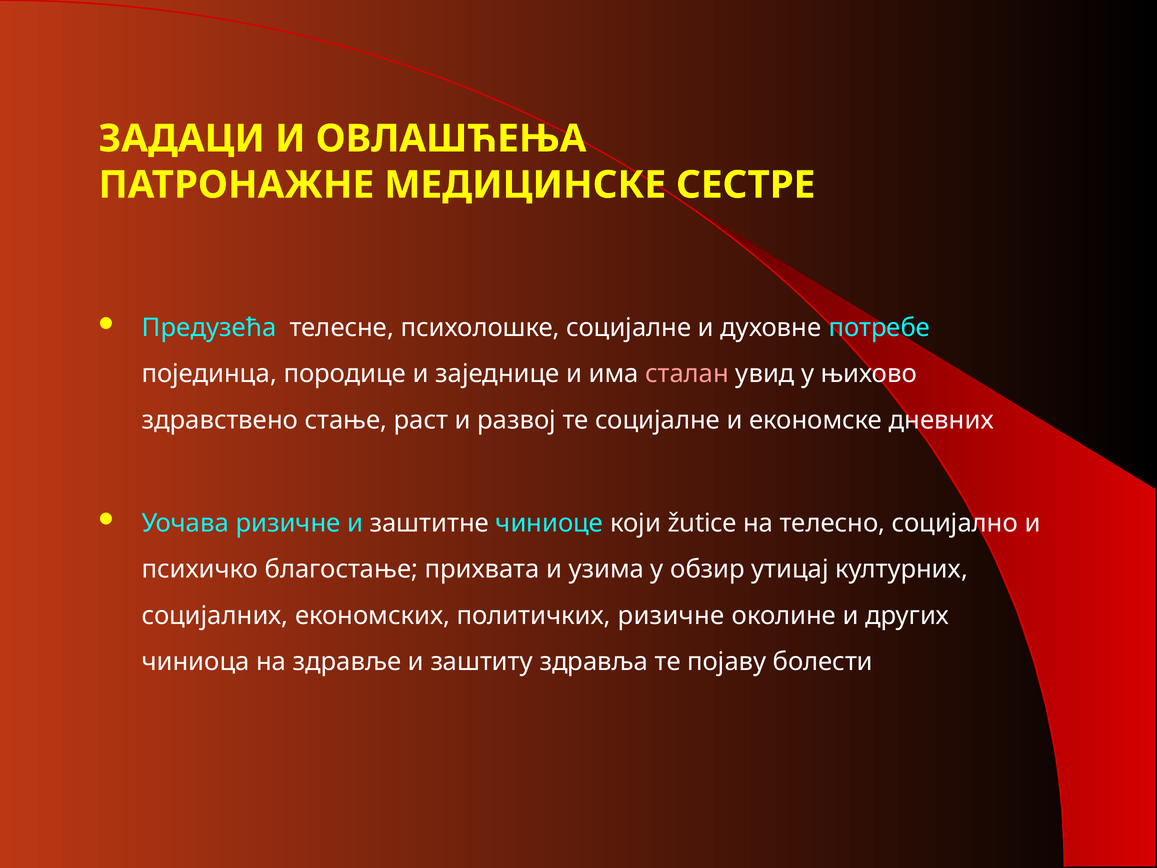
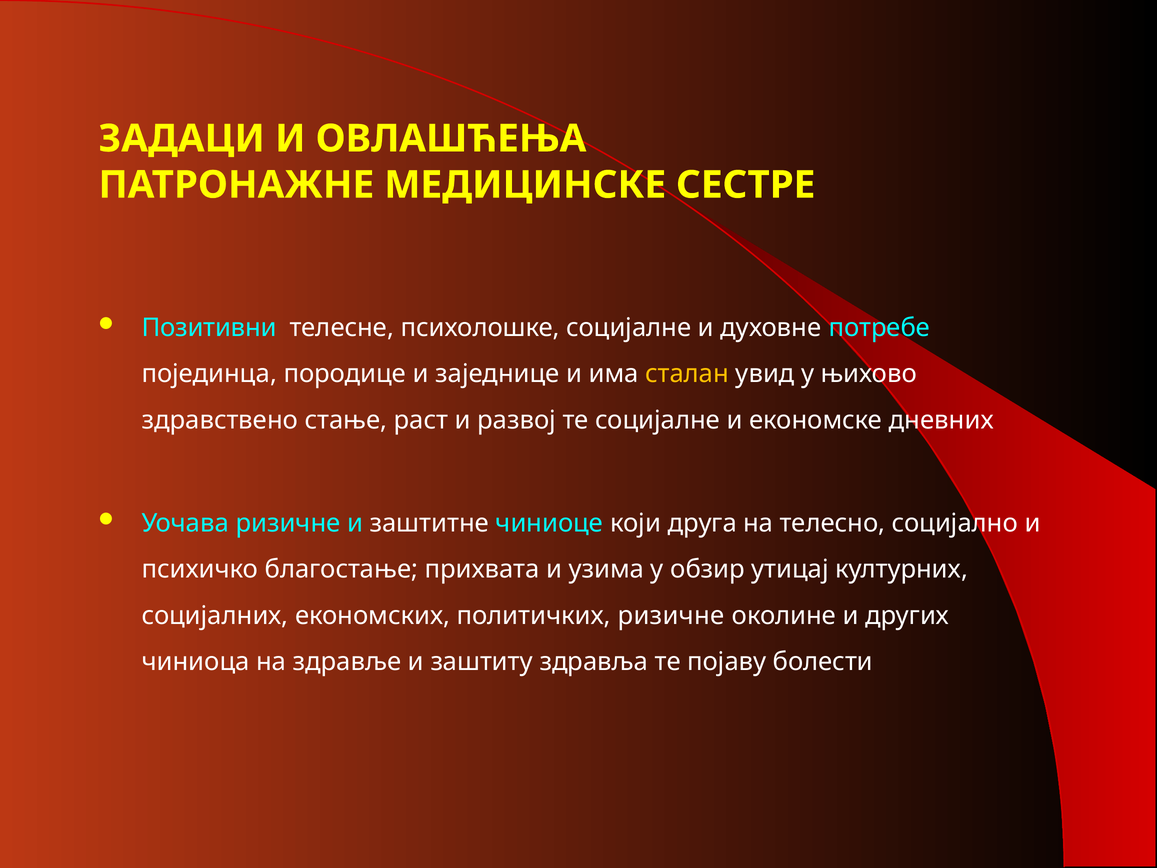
Предузећа: Предузећа -> Позитивни (209, 328)
сталан colour: pink -> yellow (687, 374)
žutice: žutice -> друга (702, 523)
